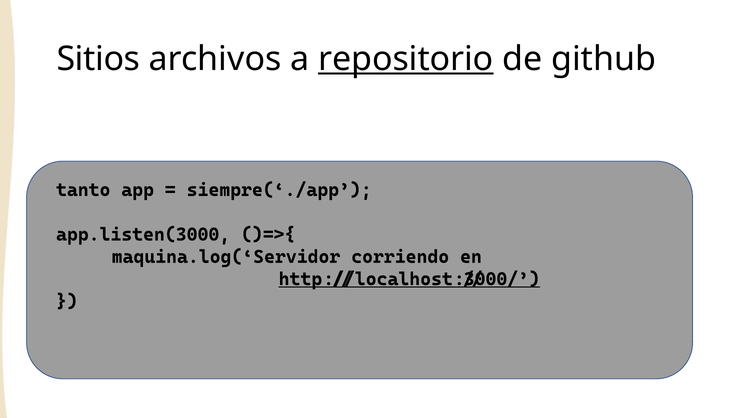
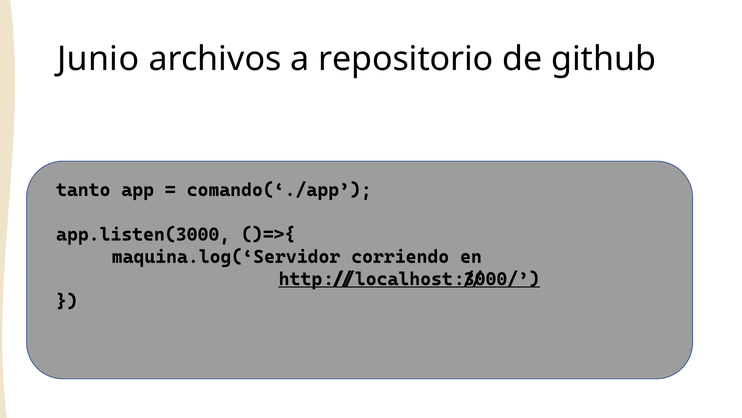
Sitios: Sitios -> Junio (98, 59)
repositorio underline: present -> none (406, 59)
siempre(‘./app: siempre(‘./app -> comando(‘./app (279, 190)
